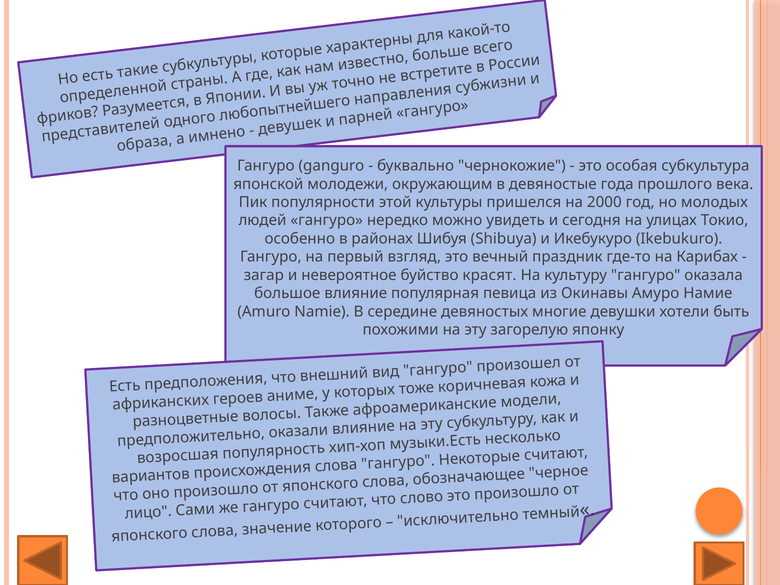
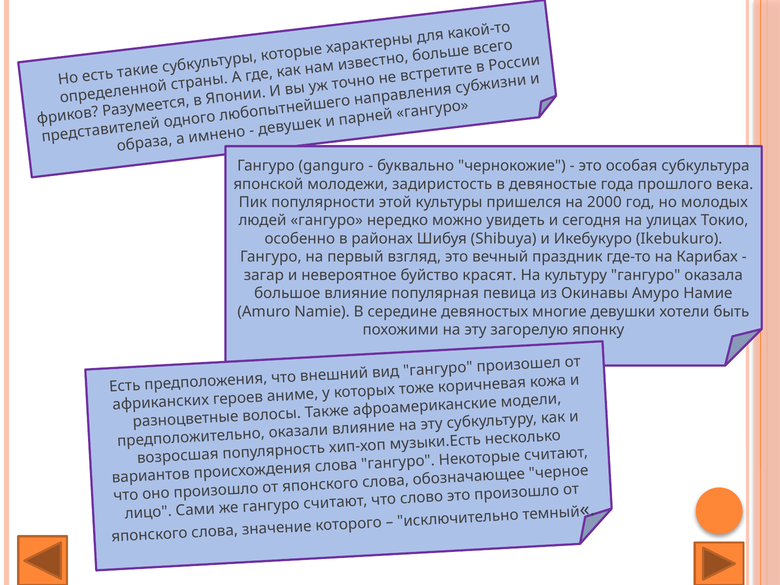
окружающим: окружающим -> задиристость (442, 184)
